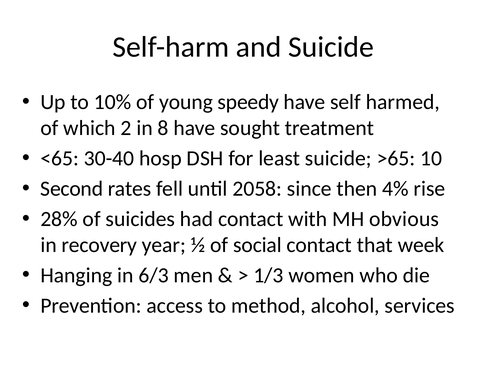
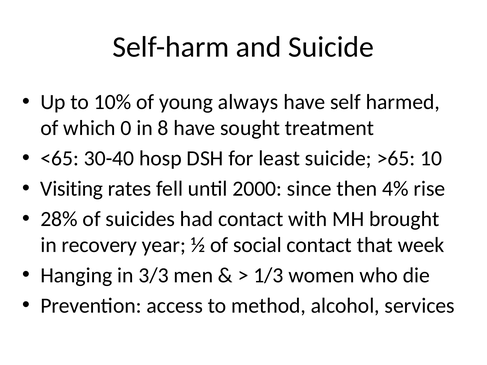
speedy: speedy -> always (248, 102)
2: 2 -> 0 (126, 128)
Second: Second -> Visiting (72, 189)
2058: 2058 -> 2000 (257, 189)
obvious: obvious -> brought (404, 219)
6/3: 6/3 -> 3/3 (154, 276)
